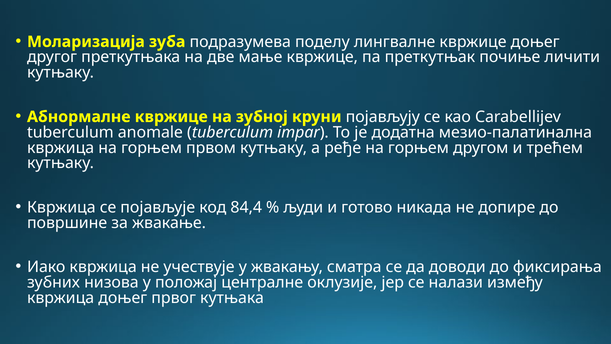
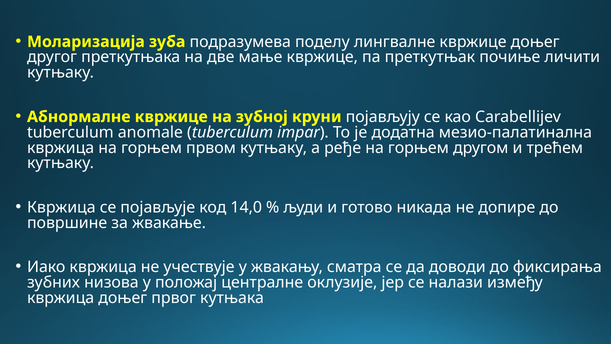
84,4: 84,4 -> 14,0 (246, 207)
